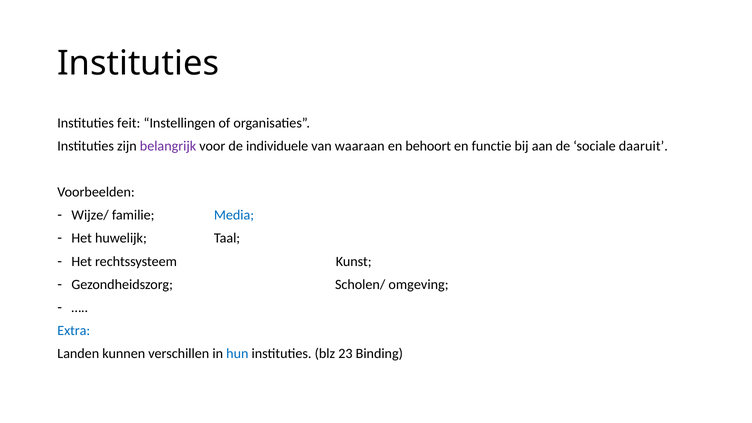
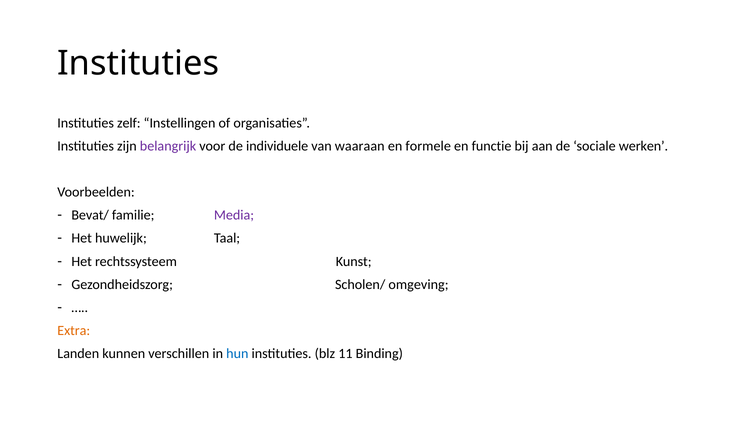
feit: feit -> zelf (129, 123)
behoort: behoort -> formele (428, 146)
daaruit: daaruit -> werken (643, 146)
Wijze/: Wijze/ -> Bevat/ (90, 215)
Media colour: blue -> purple (234, 215)
Extra colour: blue -> orange (74, 331)
23: 23 -> 11 (345, 354)
